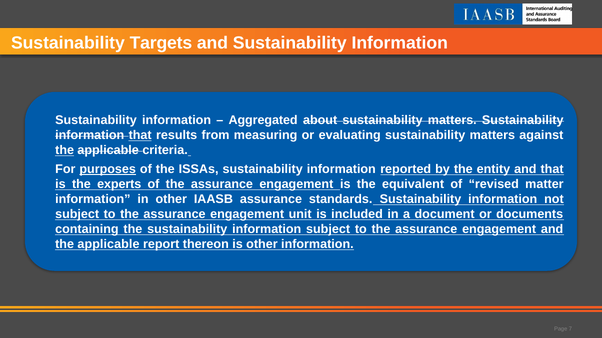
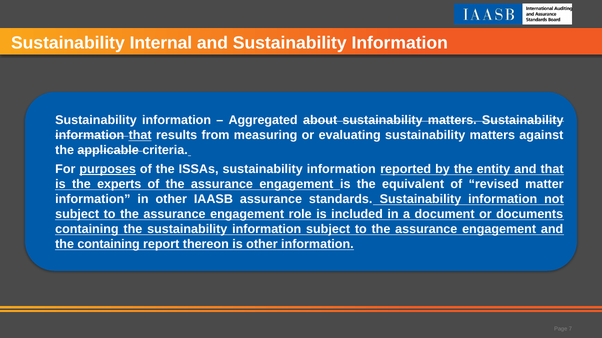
Targets: Targets -> Internal (161, 43)
the underline: present -> none (65, 151)
unit: unit -> role (300, 215)
applicable: applicable -> containing (109, 245)
